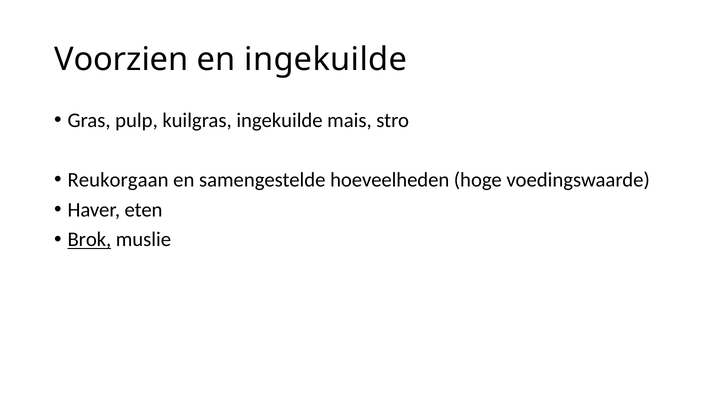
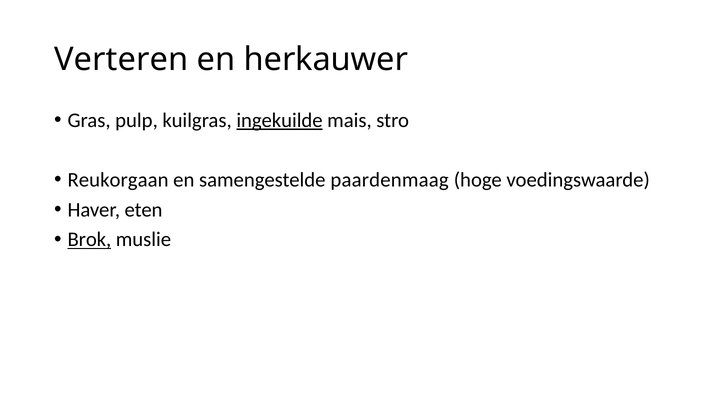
Voorzien: Voorzien -> Verteren (121, 60)
en ingekuilde: ingekuilde -> herkauwer (326, 60)
ingekuilde underline: none -> present (279, 120)
hoeveelheden: hoeveelheden -> paardenmaag (390, 180)
